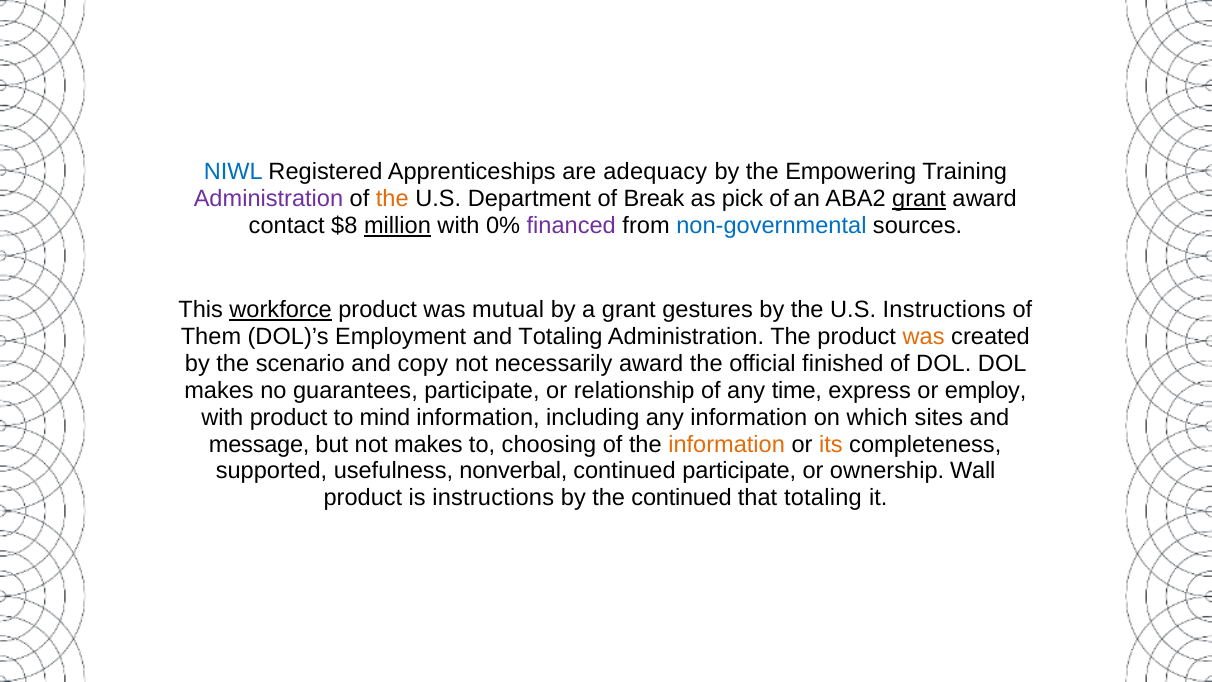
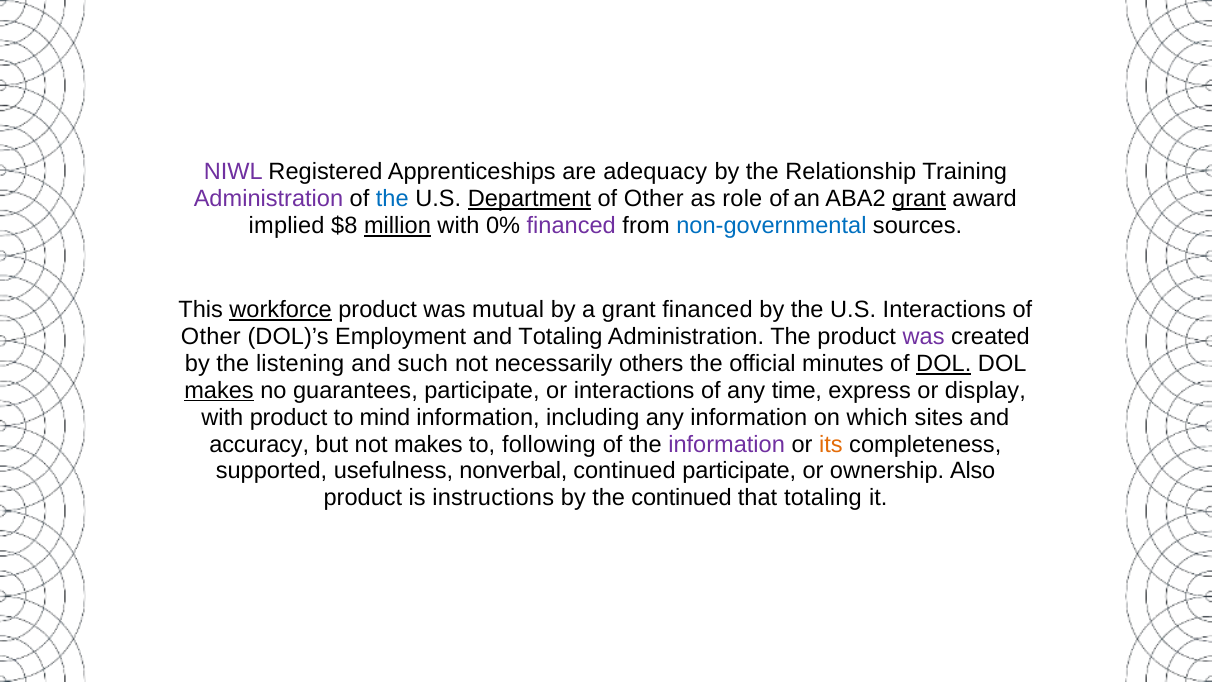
NIWL colour: blue -> purple (233, 172)
Empowering: Empowering -> Relationship (851, 172)
the colour: orange -> blue (392, 199)
Department underline: none -> present (529, 199)
Break: Break -> Other (654, 199)
pick: pick -> role (742, 199)
contact: contact -> implied (287, 226)
grant gestures: gestures -> financed (707, 310)
U.S Instructions: Instructions -> Interactions (944, 310)
Them: Them -> Other (211, 337)
was colour: orange -> purple (924, 337)
scenario: scenario -> listening (300, 364)
copy: copy -> such (423, 364)
necessarily award: award -> others (651, 364)
finished: finished -> minutes (843, 364)
DOL underline: none -> present (944, 364)
makes underline: none -> present (219, 390)
or relationship: relationship -> interactions (634, 390)
employ: employ -> display (985, 390)
message: message -> accuracy (259, 444)
choosing: choosing -> following (549, 444)
information colour: orange -> purple (727, 444)
Wall: Wall -> Also (973, 471)
